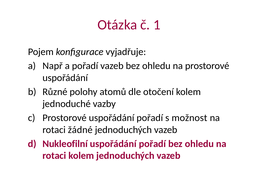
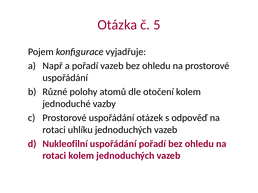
1: 1 -> 5 (157, 25)
Prostorové uspořádání pořadí: pořadí -> otázek (150, 118)
možnost: možnost -> odpověď (190, 118)
žádné: žádné -> uhlíku (80, 130)
